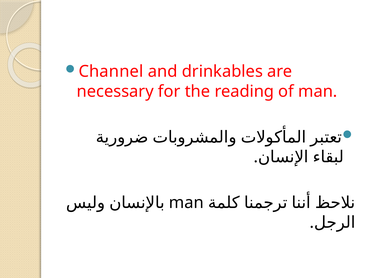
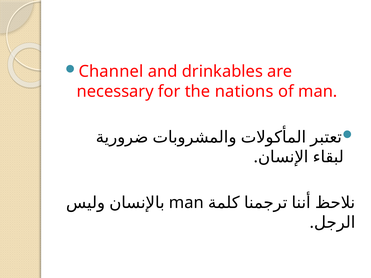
reading: reading -> nations (244, 91)
